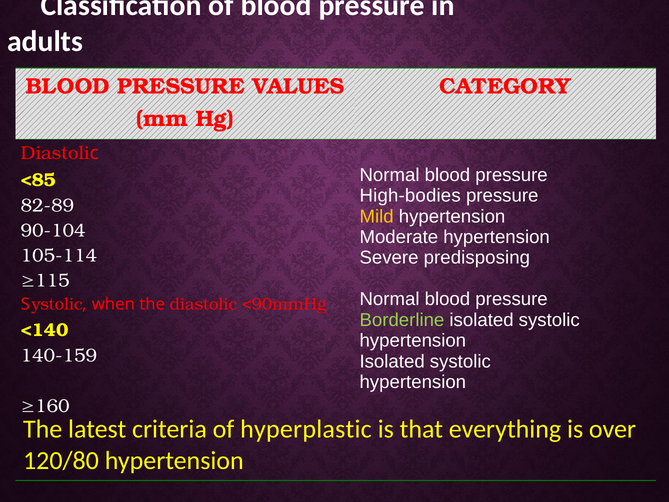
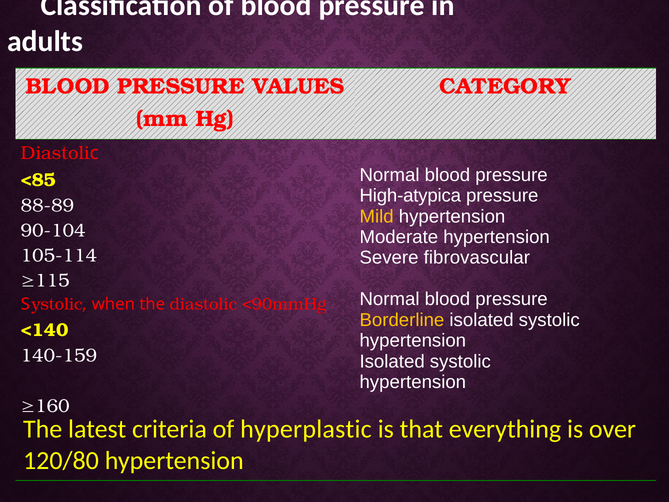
High-bodies: High-bodies -> High-atypica (410, 196)
82-89: 82-89 -> 88-89 (47, 206)
predisposing: predisposing -> fibrovascular (477, 258)
Borderline colour: light green -> yellow (402, 320)
